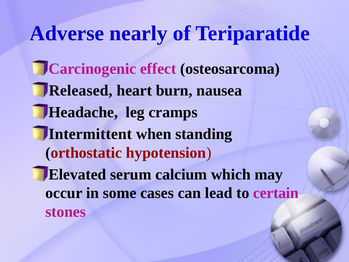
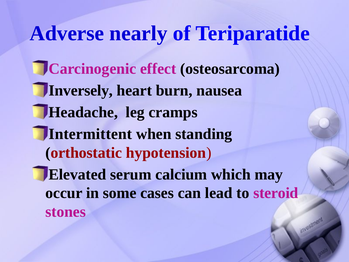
Released: Released -> Inversely (81, 91)
certain: certain -> steroid (276, 193)
